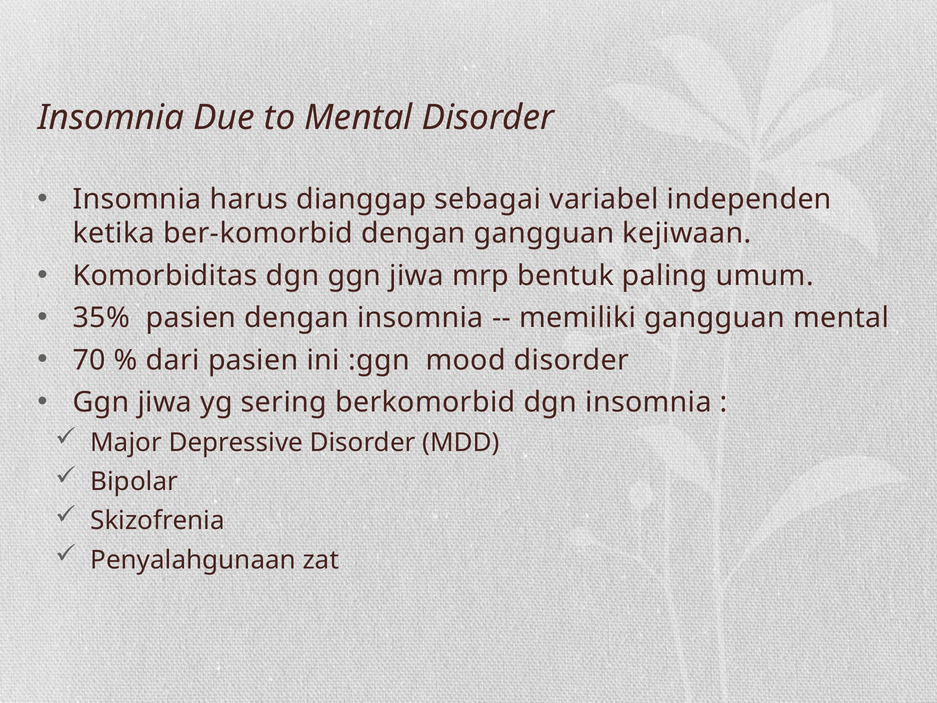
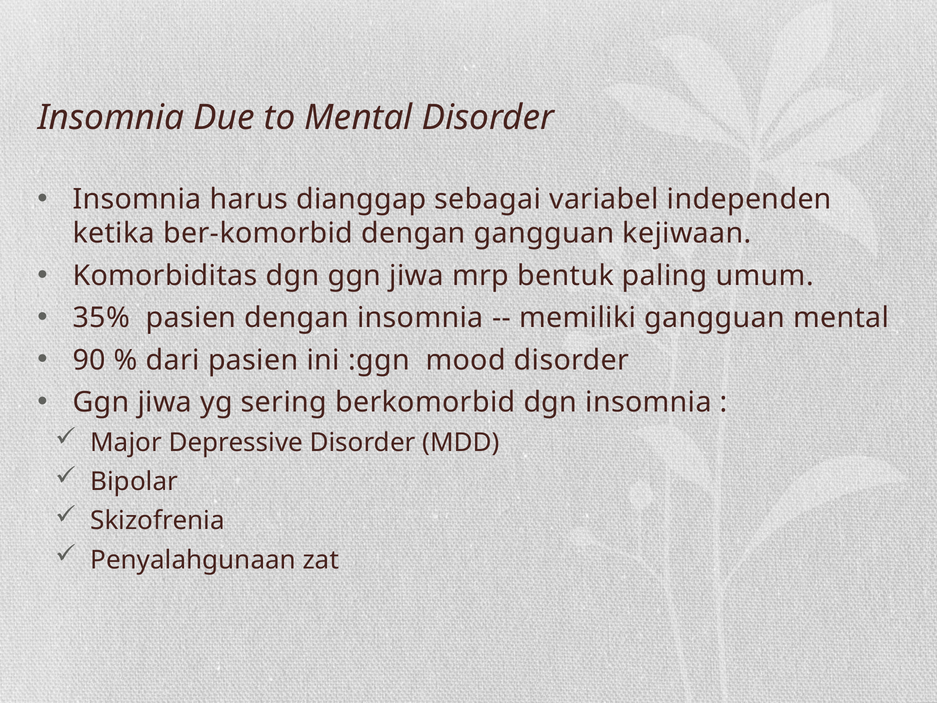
70: 70 -> 90 (89, 360)
